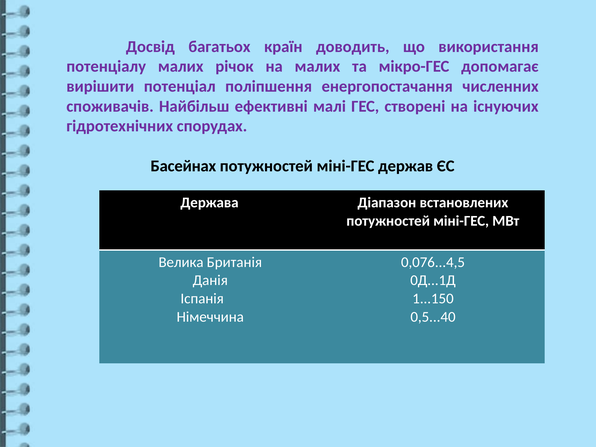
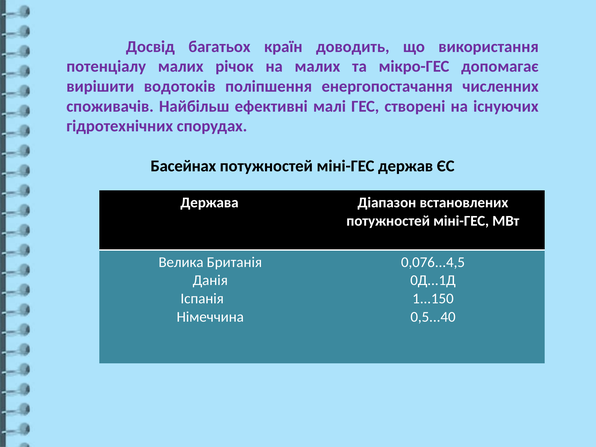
потенціал: потенціал -> водотоків (180, 86)
